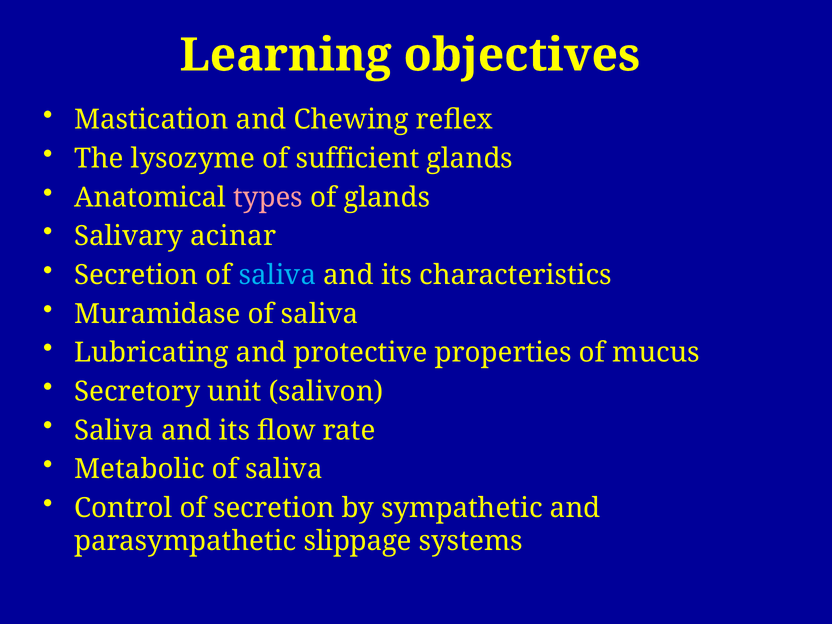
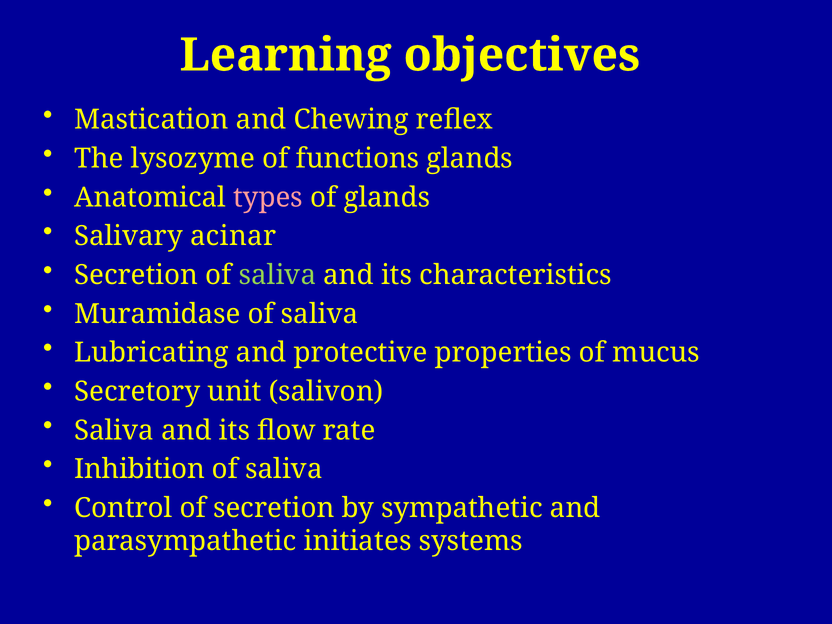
sufficient: sufficient -> functions (358, 159)
saliva colour: light blue -> light green (278, 275)
Metabolic: Metabolic -> Inhibition (140, 469)
slippage: slippage -> initiates (358, 541)
